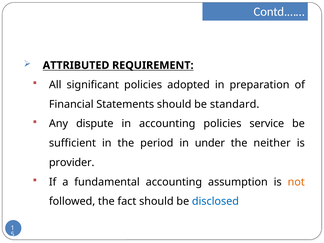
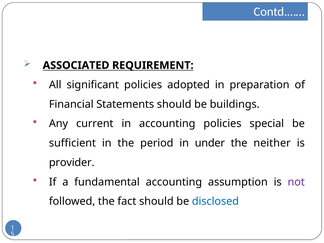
ATTRIBUTED: ATTRIBUTED -> ASSOCIATED (76, 65)
standard: standard -> buildings (235, 104)
dispute: dispute -> current (95, 124)
service: service -> special (267, 124)
not colour: orange -> purple (296, 182)
